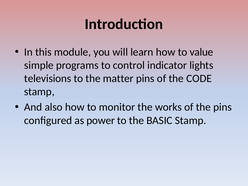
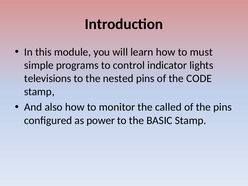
value: value -> must (201, 52)
matter: matter -> nested (118, 78)
works: works -> called (168, 107)
